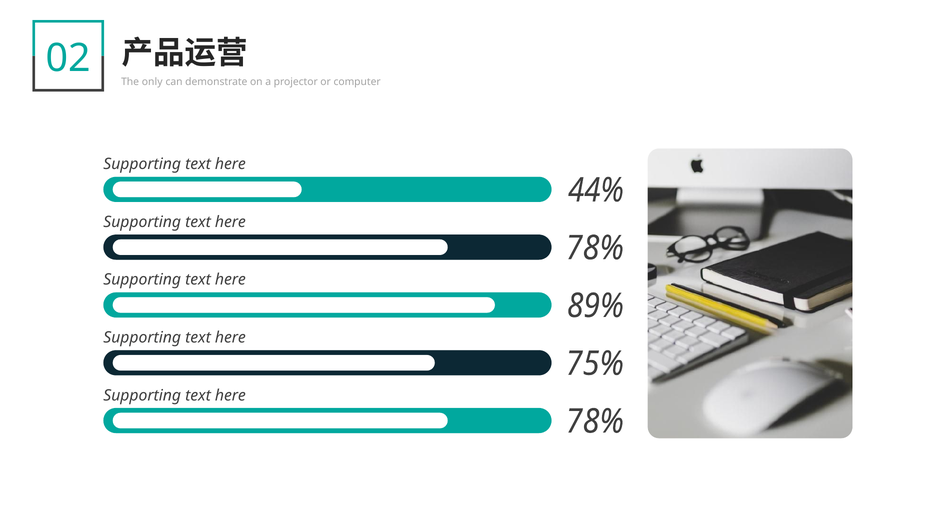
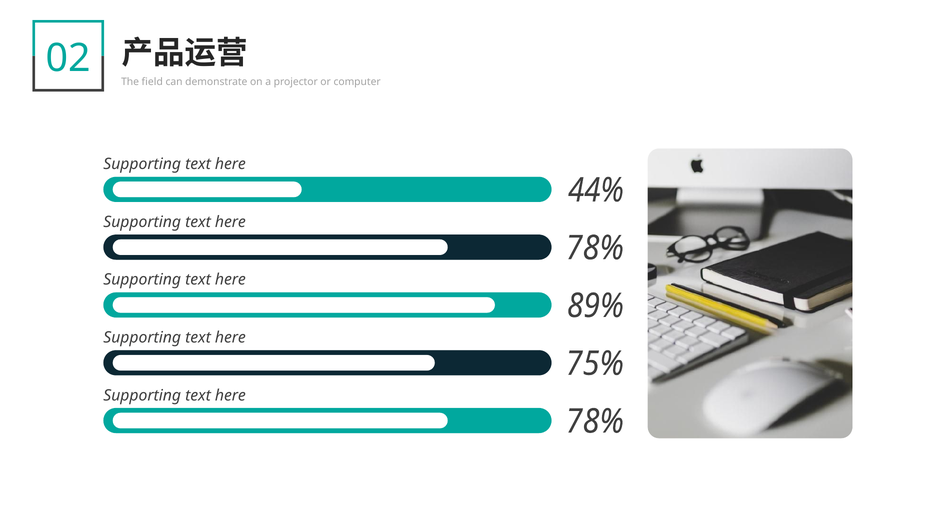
only: only -> field (152, 82)
